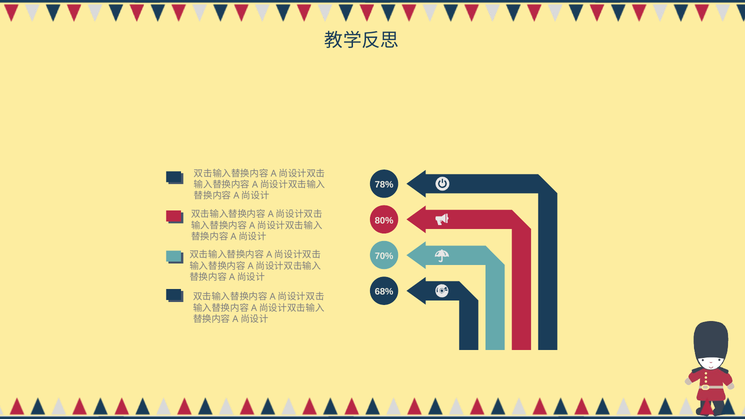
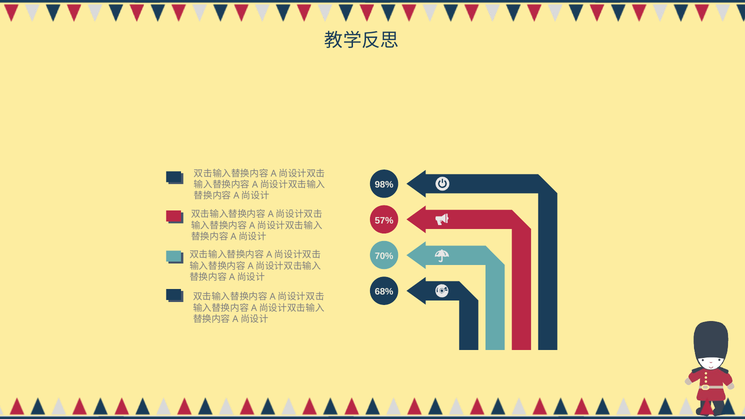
78%: 78% -> 98% (384, 185)
80%: 80% -> 57% (384, 221)
